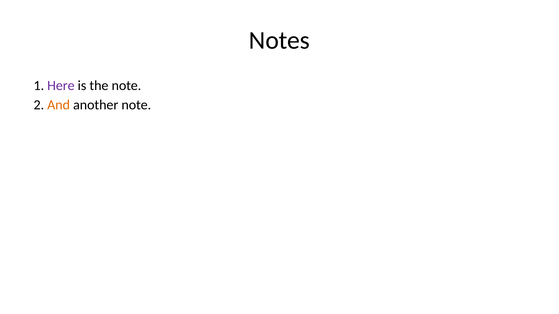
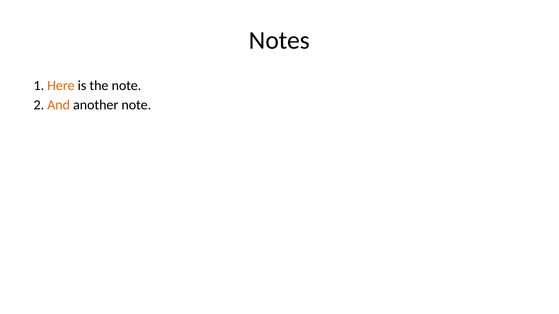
Here colour: purple -> orange (61, 86)
